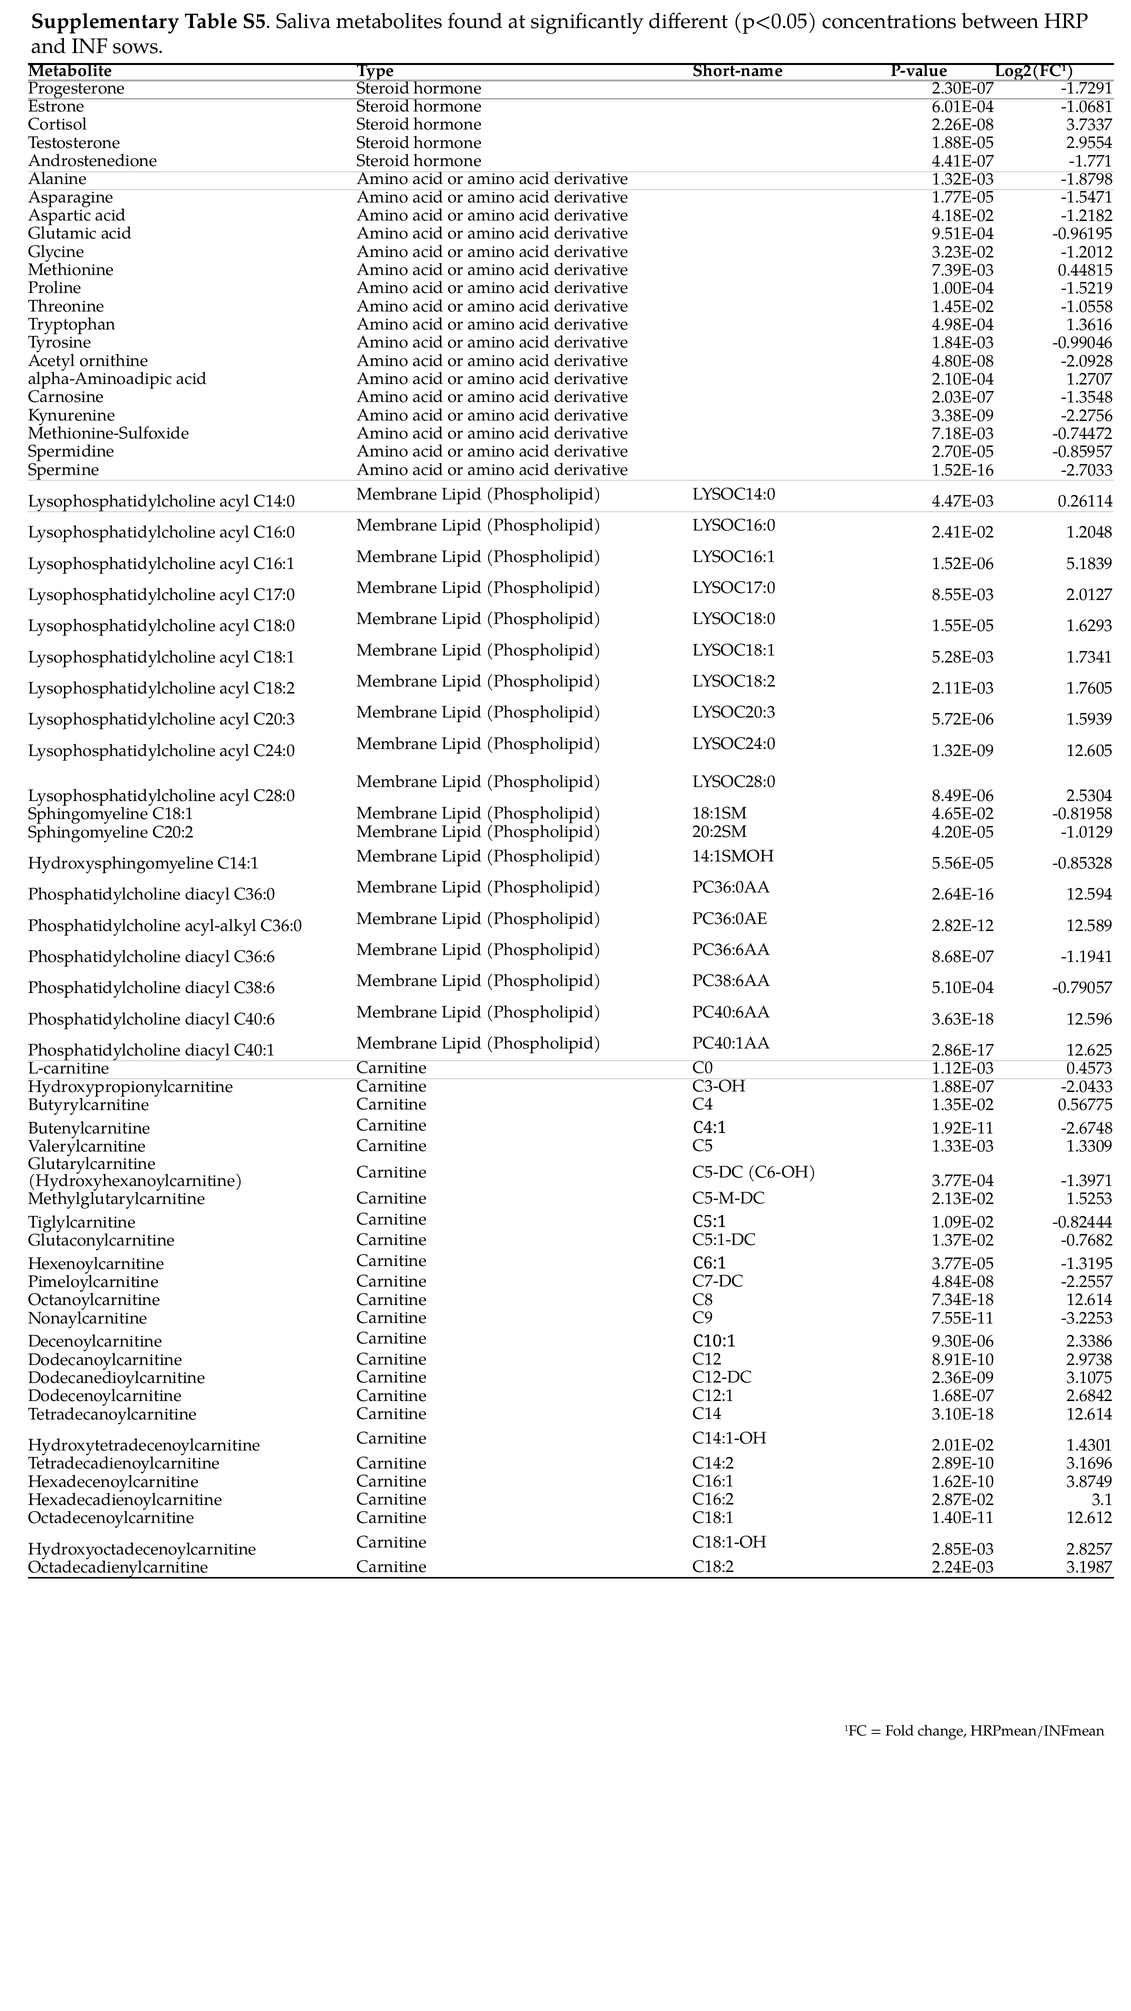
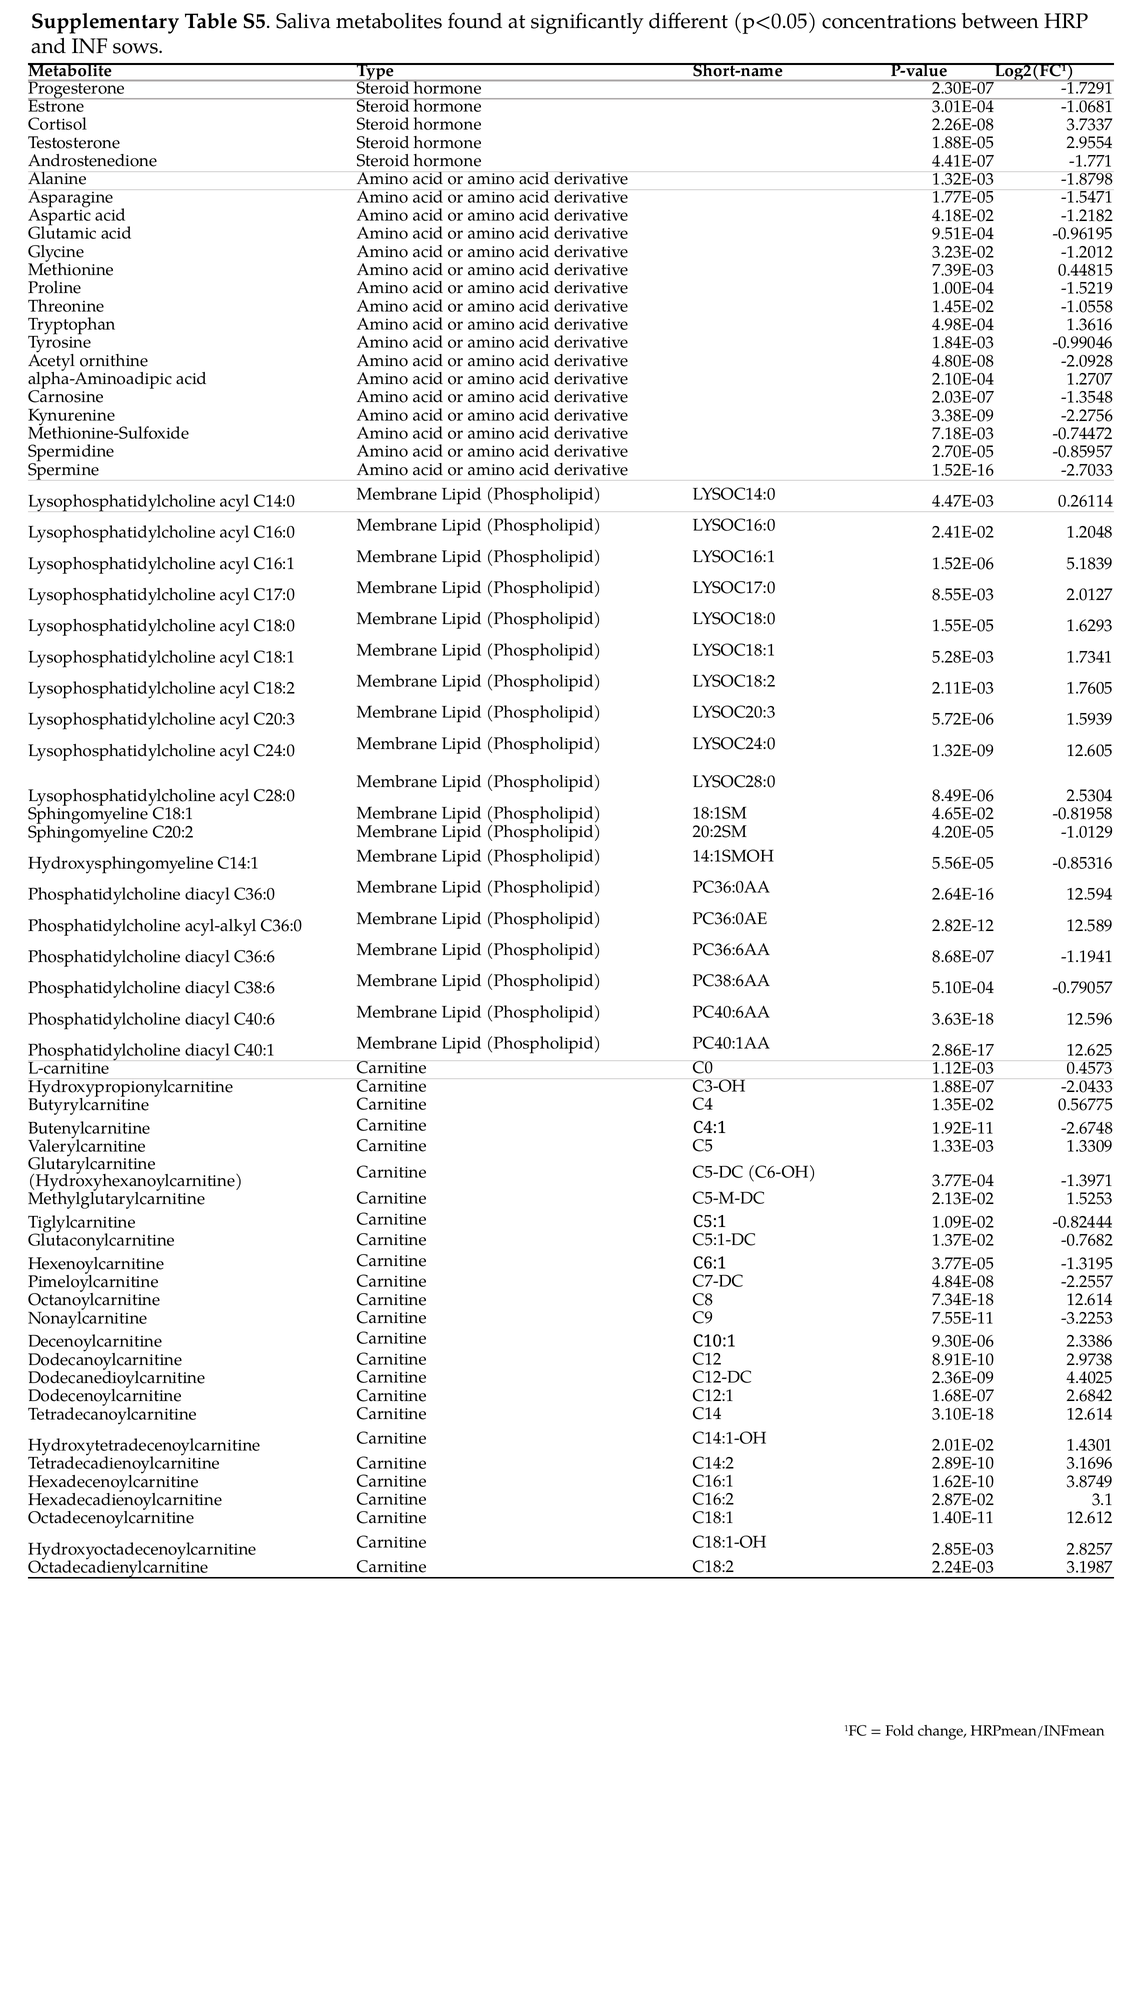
6.01E-04: 6.01E-04 -> 3.01E-04 (963, 107)
-0.85328: -0.85328 -> -0.85316 (1083, 863)
3.1075: 3.1075 -> 4.4025 (1090, 1378)
